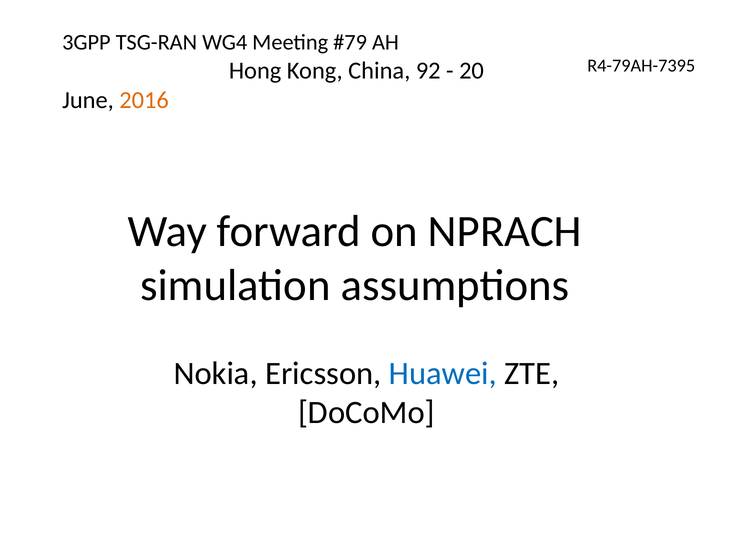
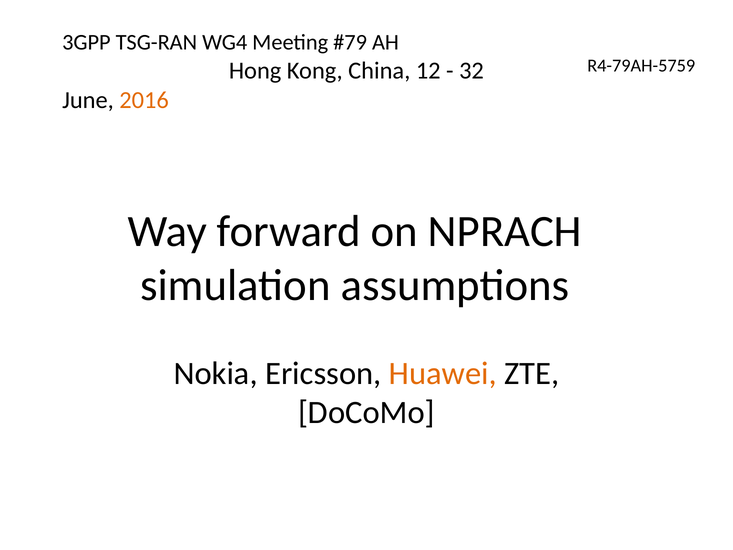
R4-79AH-7395: R4-79AH-7395 -> R4-79AH-5759 (641, 66)
92: 92 -> 12 (428, 71)
20: 20 -> 32 (471, 71)
Huawei colour: blue -> orange (443, 373)
